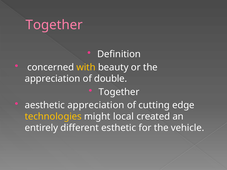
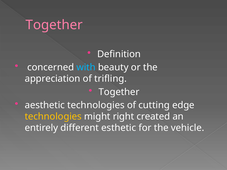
with colour: yellow -> light blue (86, 67)
double: double -> trifling (111, 79)
aesthetic appreciation: appreciation -> technologies (96, 105)
local: local -> right (124, 117)
